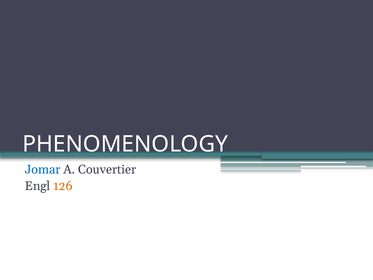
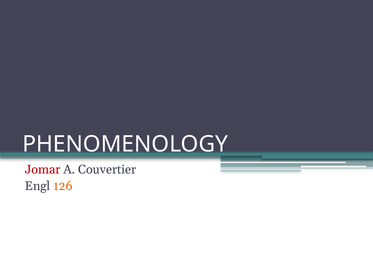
Jomar colour: blue -> red (43, 169)
